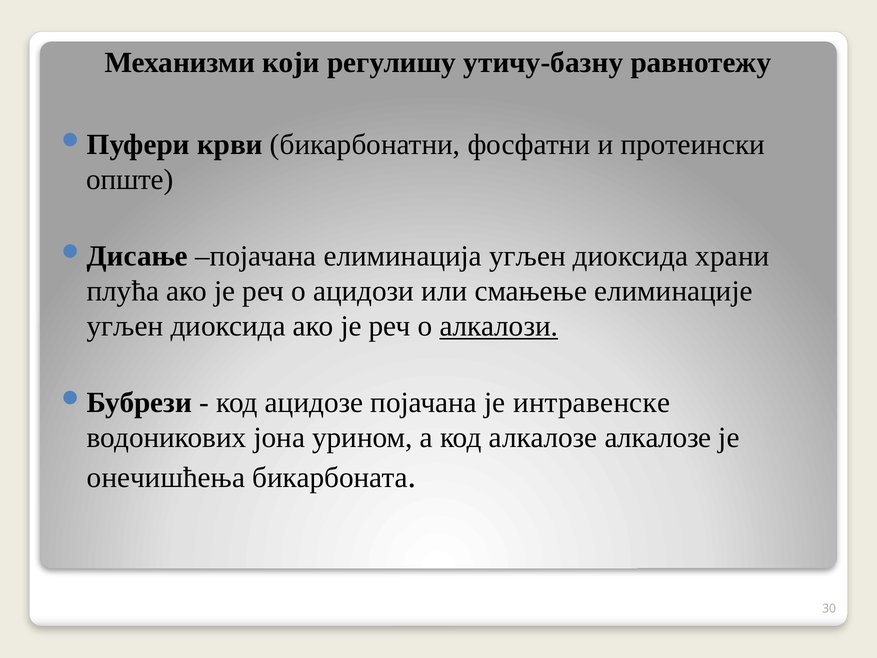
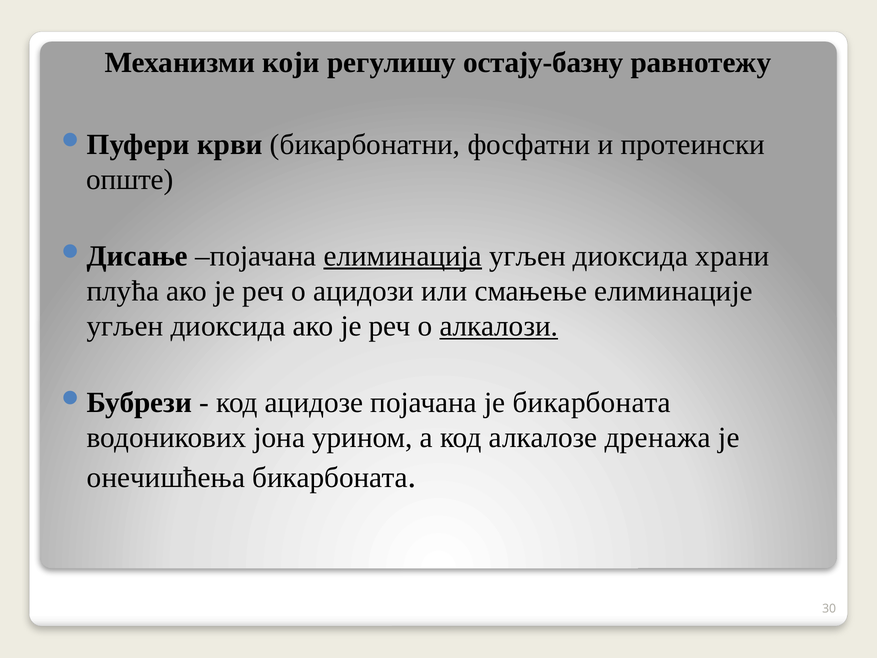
утичу-базну: утичу-базну -> остају-базну (543, 63)
елиминација underline: none -> present (403, 256)
је интравенске: интравенске -> бикарбоната (592, 402)
алкалозе алкалозе: алкалозе -> дренажа (658, 437)
